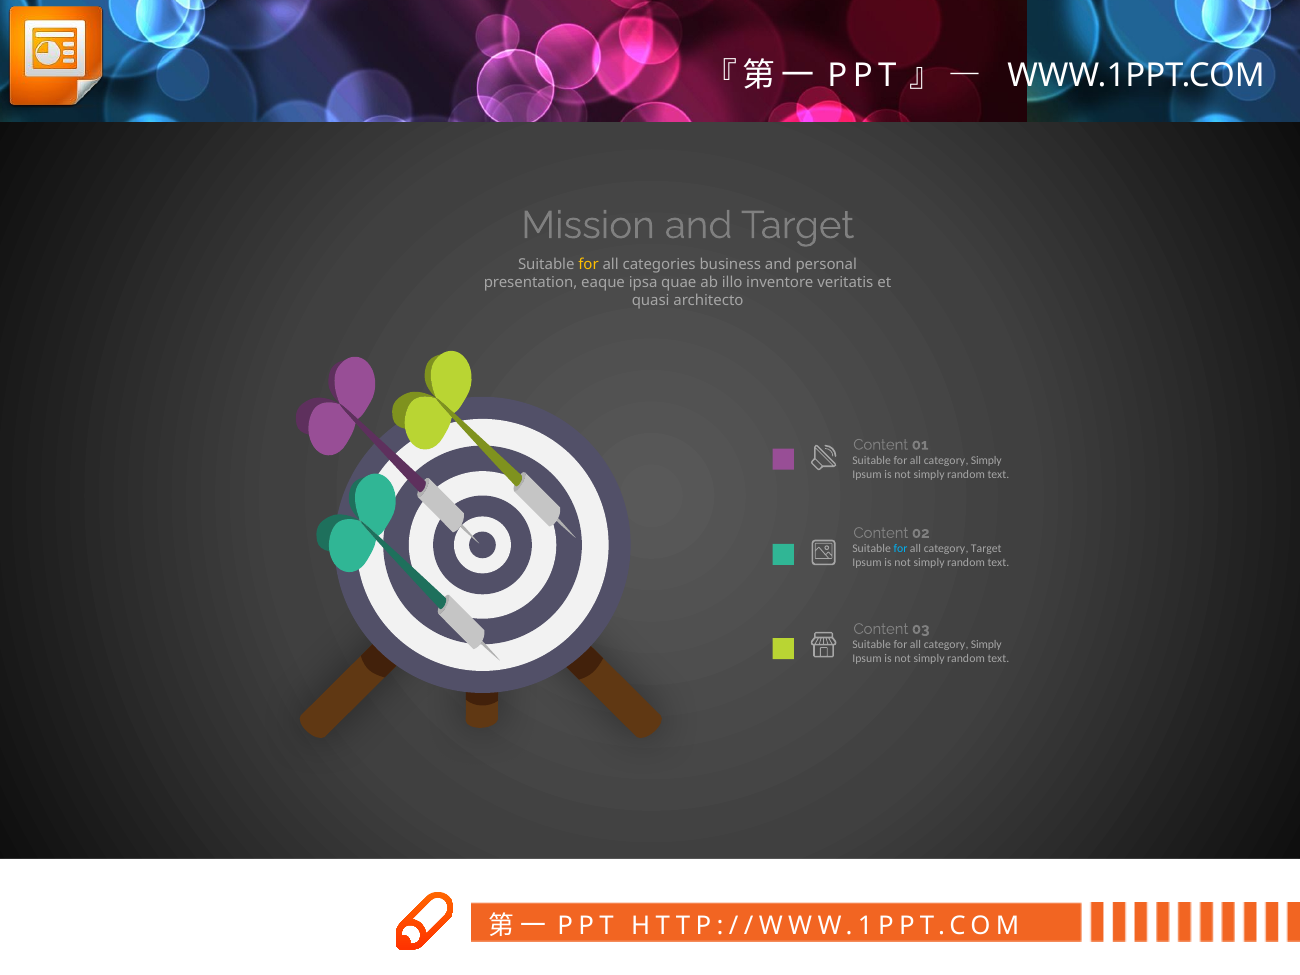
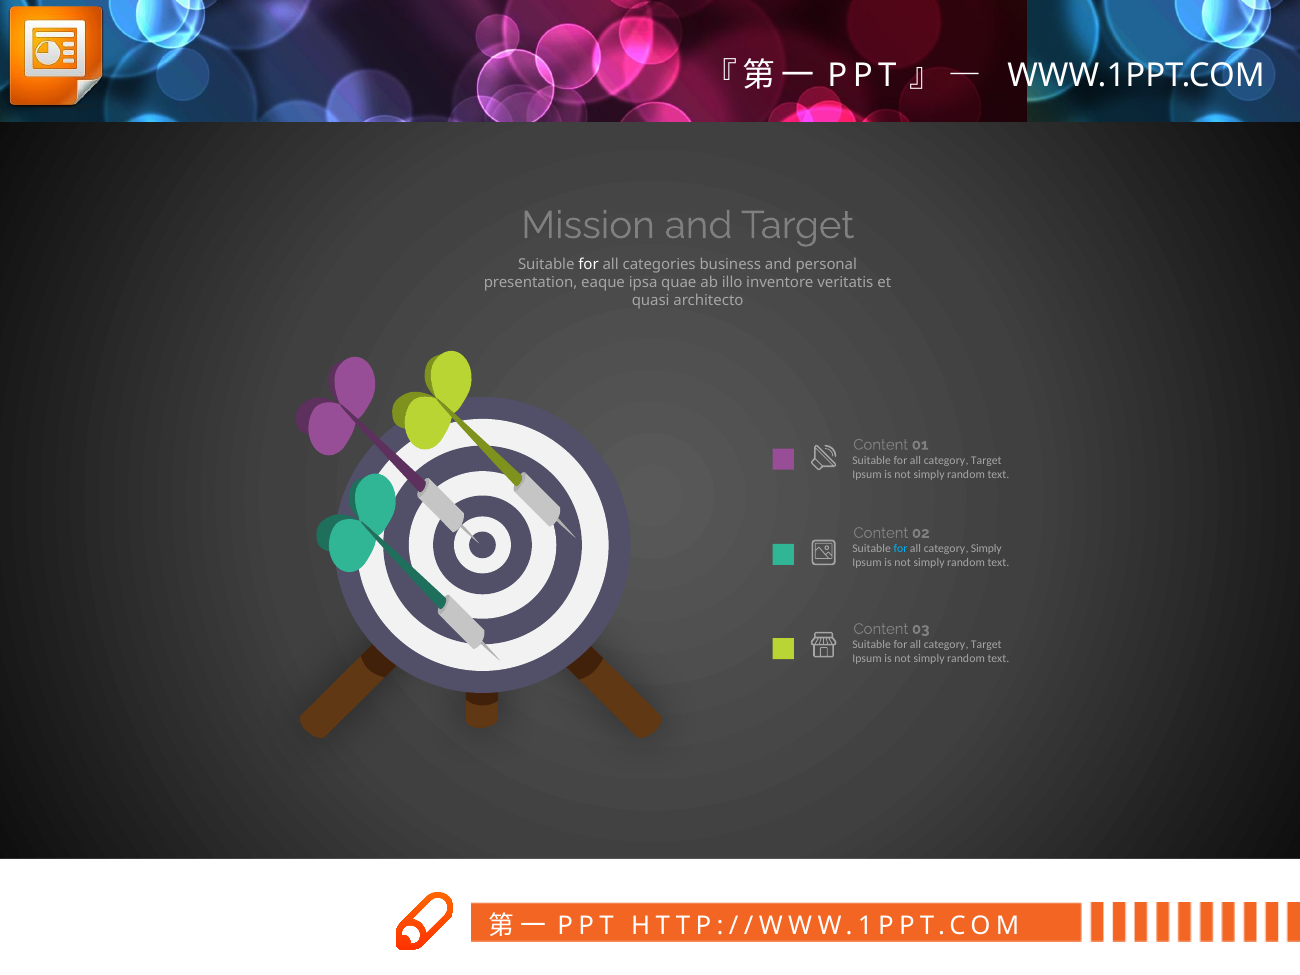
for colour: yellow -> white (589, 264)
Simply: Simply -> Target (986, 461)
category Target: Target -> Simply (986, 549)
Simply: Simply -> Target (986, 645)
